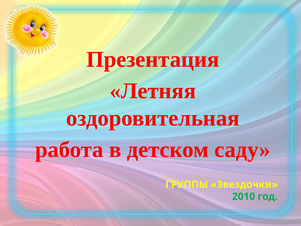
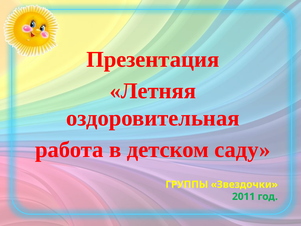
2010: 2010 -> 2011 (244, 196)
